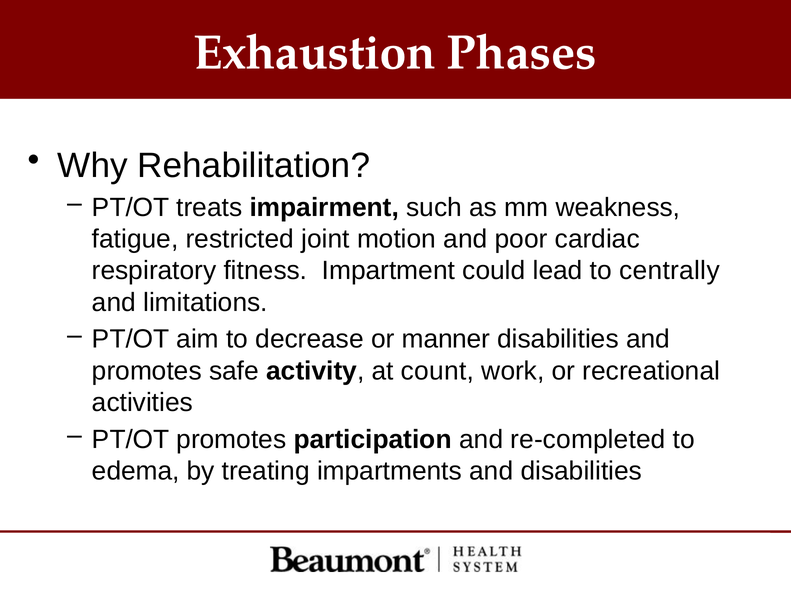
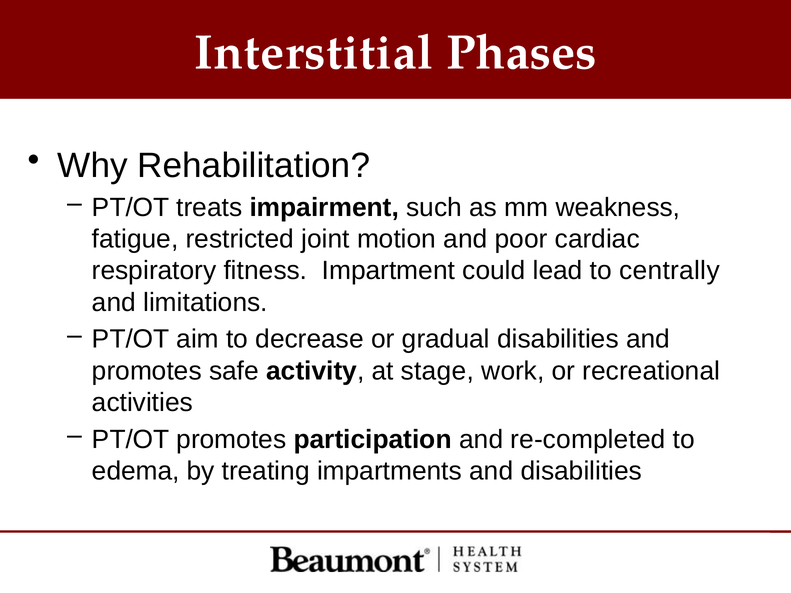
Exhaustion: Exhaustion -> Interstitial (314, 53)
manner: manner -> gradual (446, 339)
count: count -> stage (437, 371)
